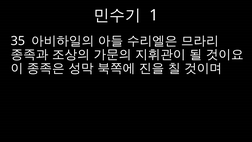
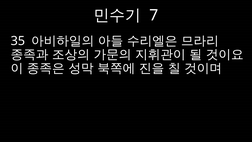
1: 1 -> 7 (154, 15)
